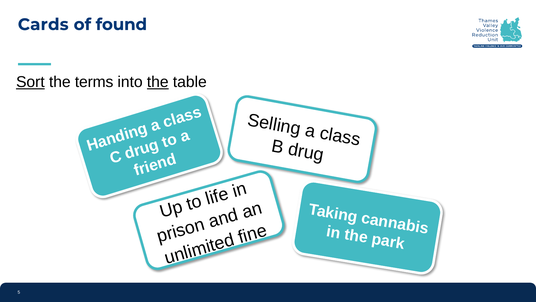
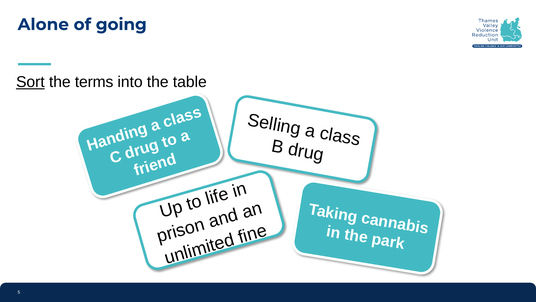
Cards: Cards -> Alone (43, 24)
found: found -> going (121, 24)
the underline: present -> none (158, 82)
